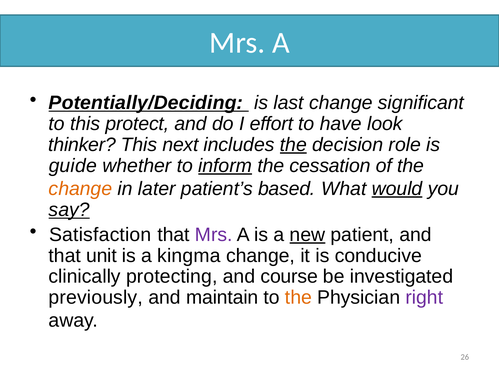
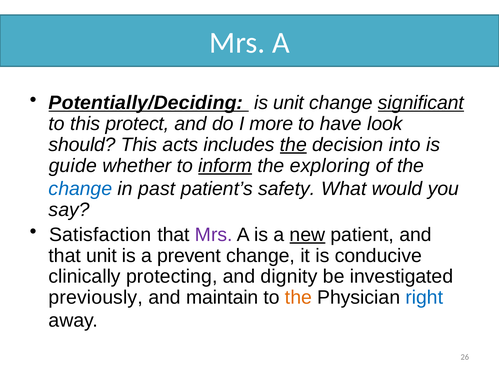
is last: last -> unit (289, 103)
significant underline: none -> present (421, 103)
effort: effort -> more (271, 124)
thinker: thinker -> should (82, 145)
next: next -> acts (180, 145)
role: role -> into (405, 145)
cessation: cessation -> exploring (330, 166)
change colour: orange -> blue (80, 189)
later: later -> past (157, 189)
based: based -> safety (287, 189)
would underline: present -> none (397, 189)
say underline: present -> none (69, 210)
kingma: kingma -> prevent (189, 256)
course: course -> dignity (289, 277)
right colour: purple -> blue (424, 298)
